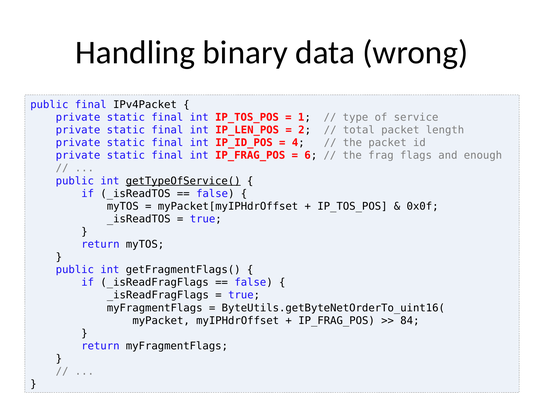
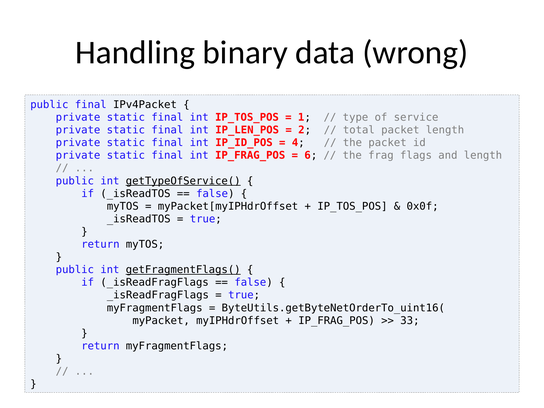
and enough: enough -> length (483, 155)
getFragmentFlags( underline: none -> present (183, 270)
84: 84 -> 33 (410, 321)
